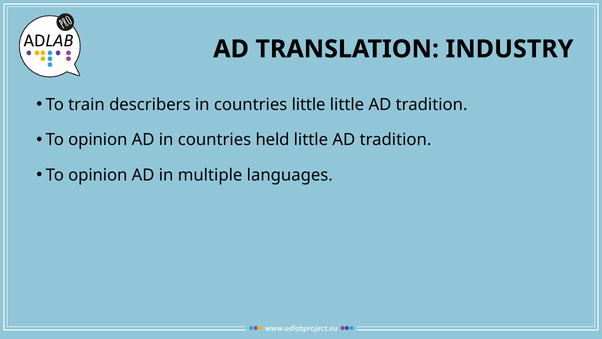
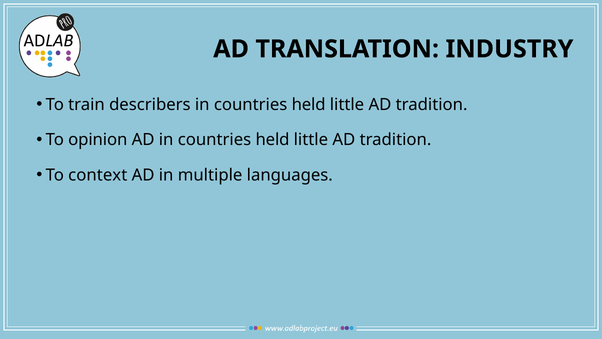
describers in countries little: little -> held (309, 105)
opinion: opinion -> context (98, 175)
